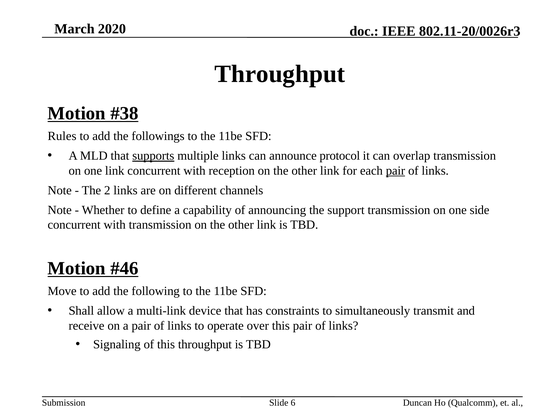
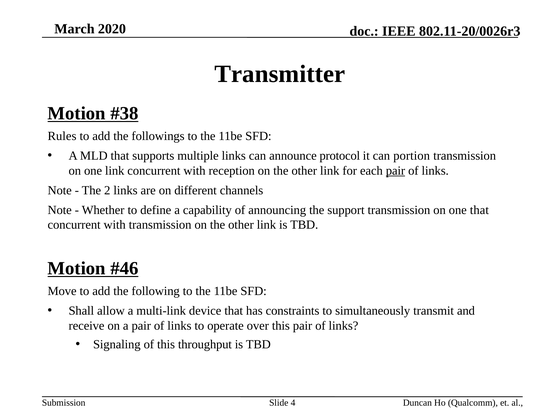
Throughput: Throughput -> Transmitter (280, 74)
supports underline: present -> none (153, 156)
overlap: overlap -> portion (412, 156)
one side: side -> that (479, 210)
6: 6 -> 4 (293, 403)
